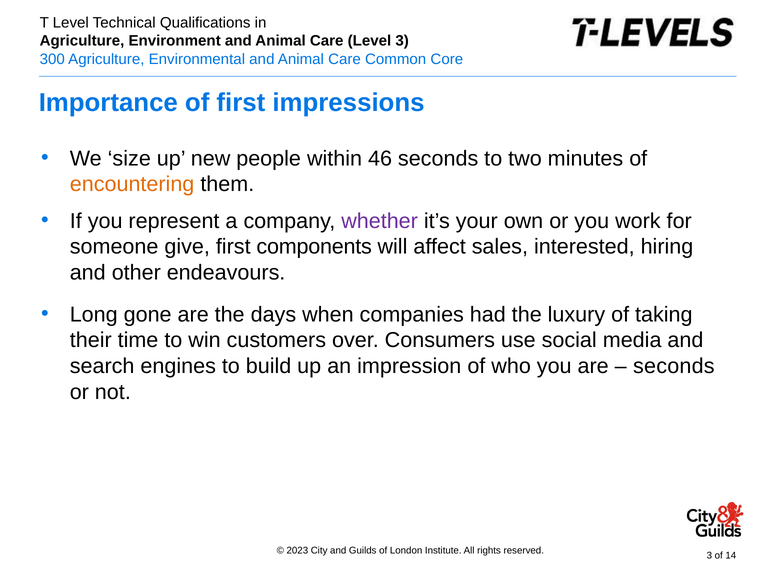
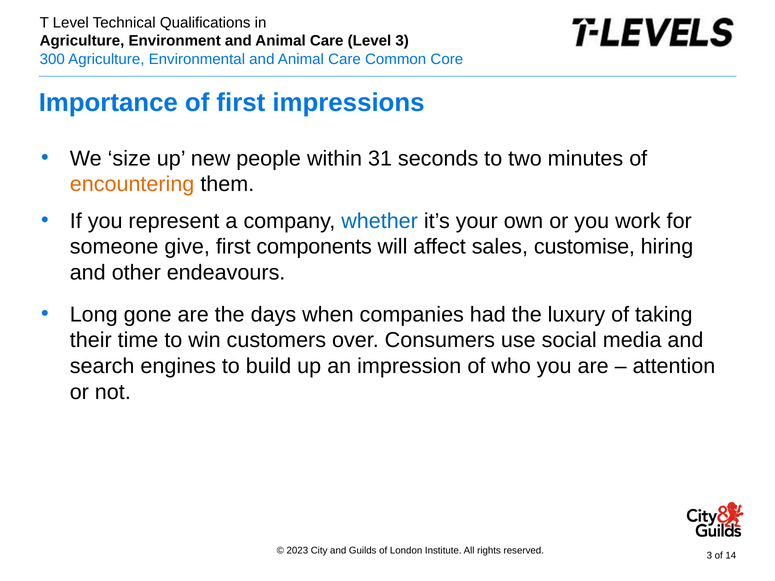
46: 46 -> 31 (380, 159)
whether colour: purple -> blue (380, 221)
interested: interested -> customise (584, 247)
seconds: seconds -> attention (674, 366)
